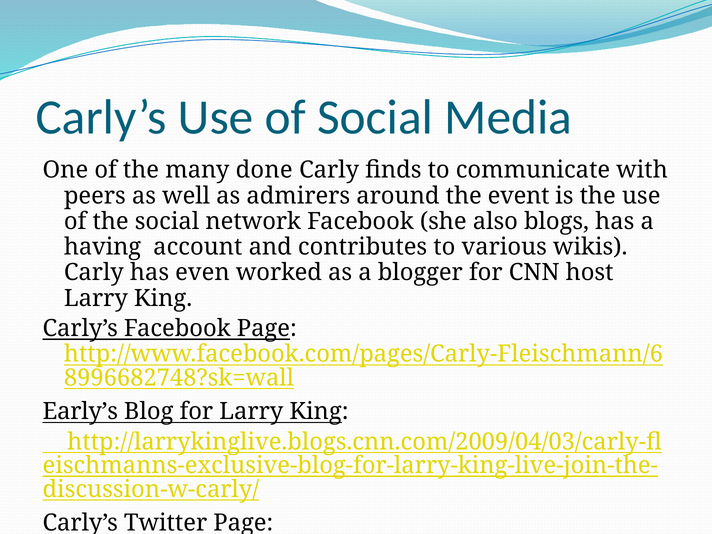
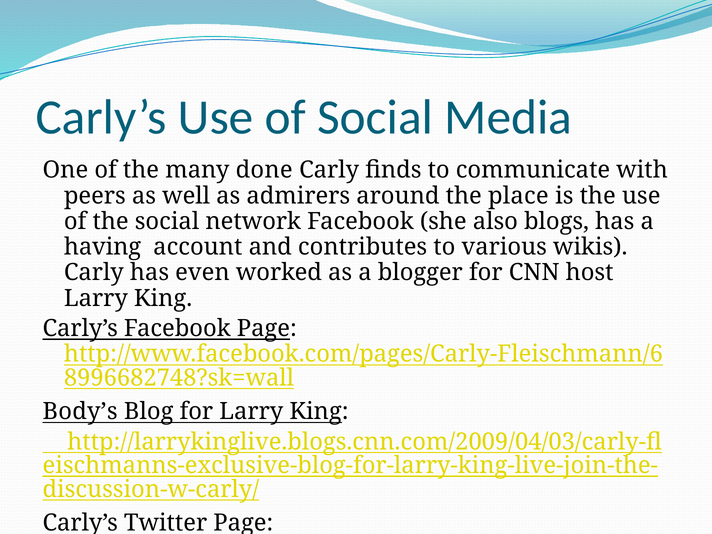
event: event -> place (518, 196)
Early’s: Early’s -> Body’s (80, 412)
